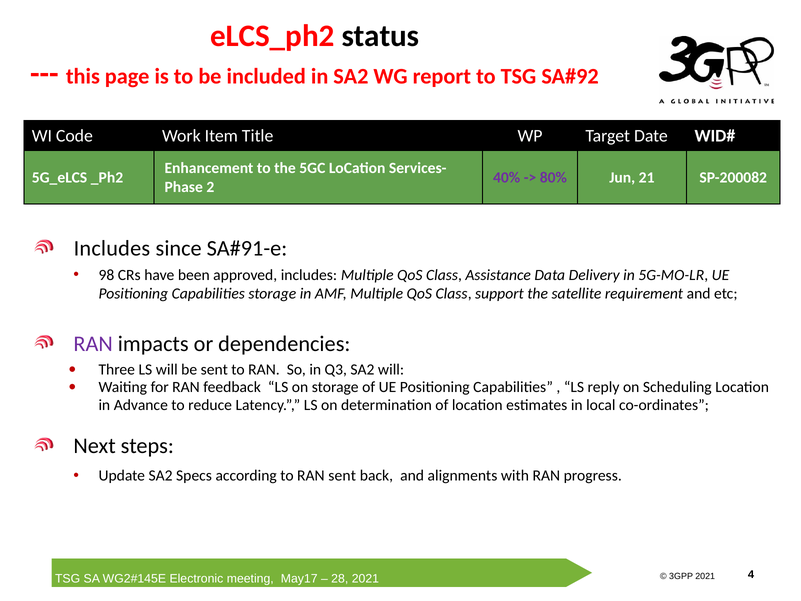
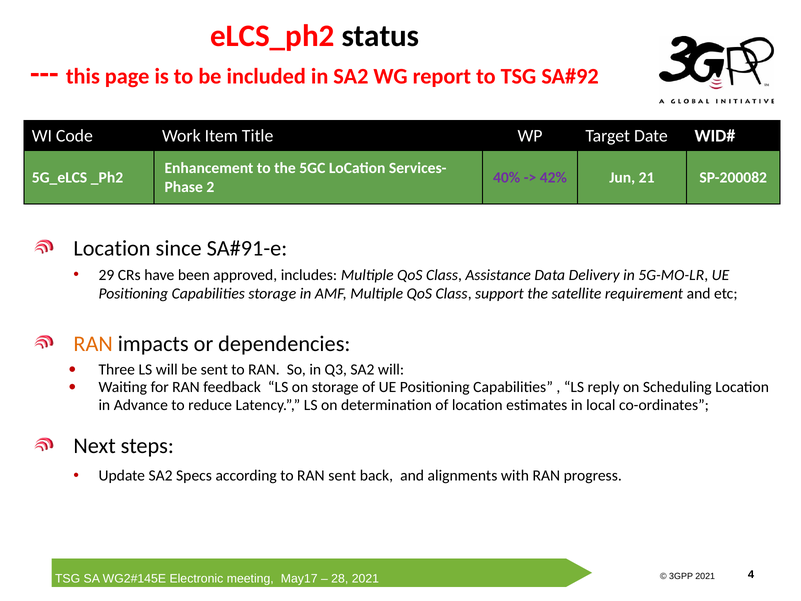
80%: 80% -> 42% (553, 177)
Includes: Includes -> Location (112, 248)
98: 98 -> 29 (106, 275)
RAN colour: purple -> orange (93, 344)
